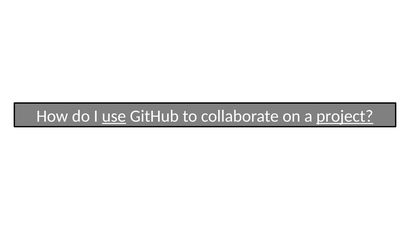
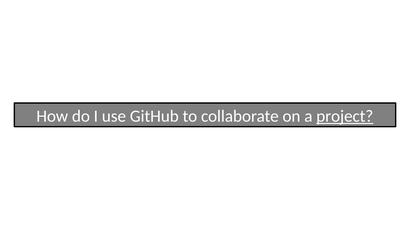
use underline: present -> none (114, 116)
